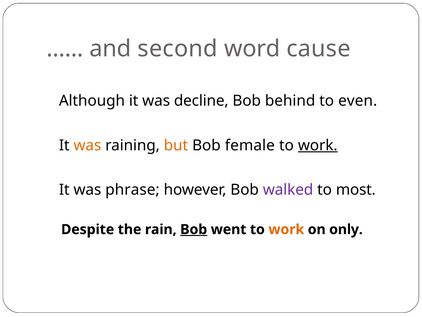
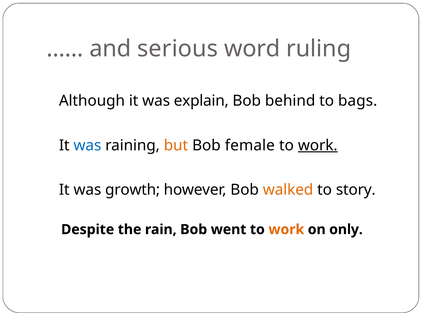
second: second -> serious (178, 49)
cause: cause -> ruling (319, 49)
decline: decline -> explain (201, 101)
even: even -> bags (358, 101)
was colour: orange -> blue (87, 145)
phrase: phrase -> growth (133, 189)
walked colour: purple -> orange (288, 189)
most: most -> story (356, 189)
Bob underline: present -> none (194, 229)
